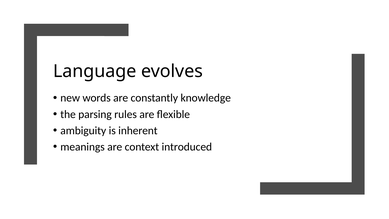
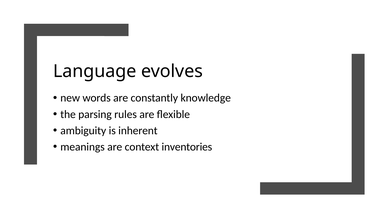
introduced: introduced -> inventories (187, 147)
